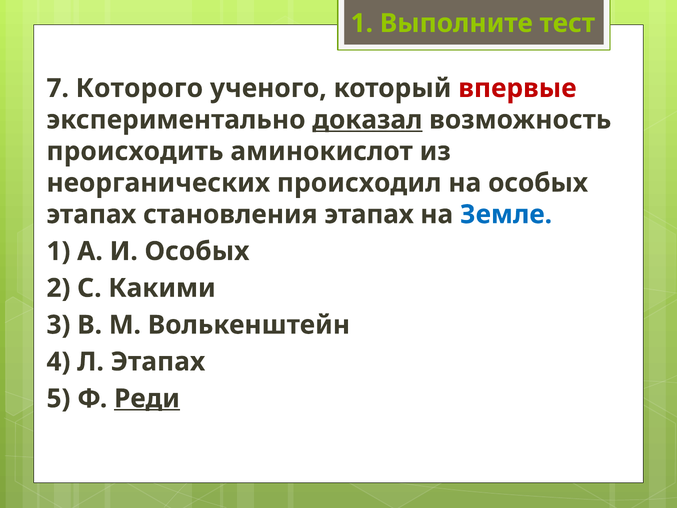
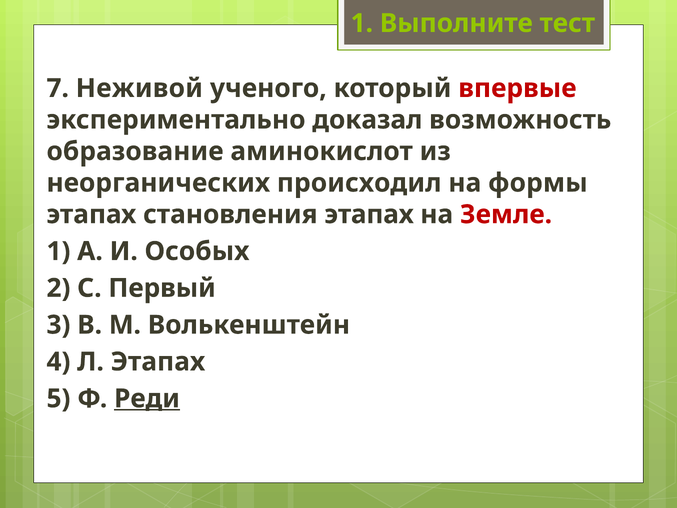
Которого: Которого -> Неживой (139, 88)
доказал underline: present -> none (367, 120)
происходить: происходить -> образование (135, 151)
на особых: особых -> формы (538, 183)
Земле colour: blue -> red (506, 214)
Какими: Какими -> Первый (162, 288)
